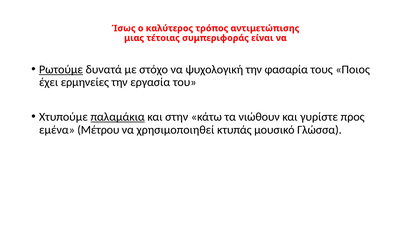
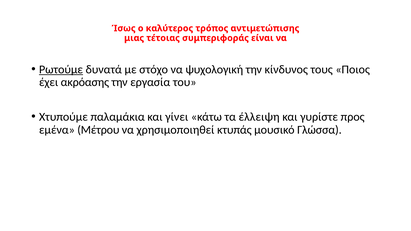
φασαρία: φασαρία -> κίνδυνος (286, 69)
ερμηνείες: ερμηνείες -> ακρόασης (85, 82)
παλαμάκια underline: present -> none (118, 117)
στην: στην -> γίνει (177, 117)
νιώθουν: νιώθουν -> έλλειψη (259, 117)
